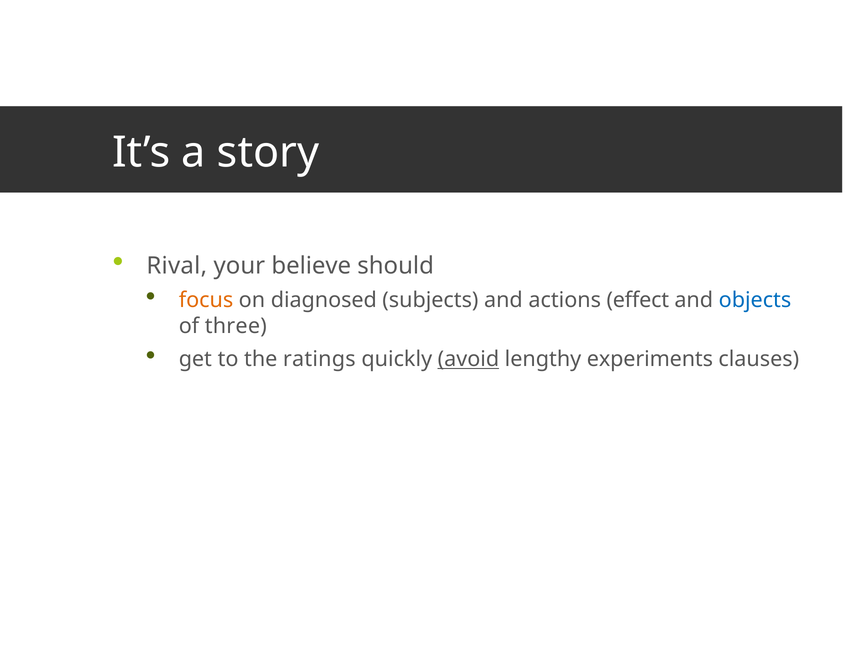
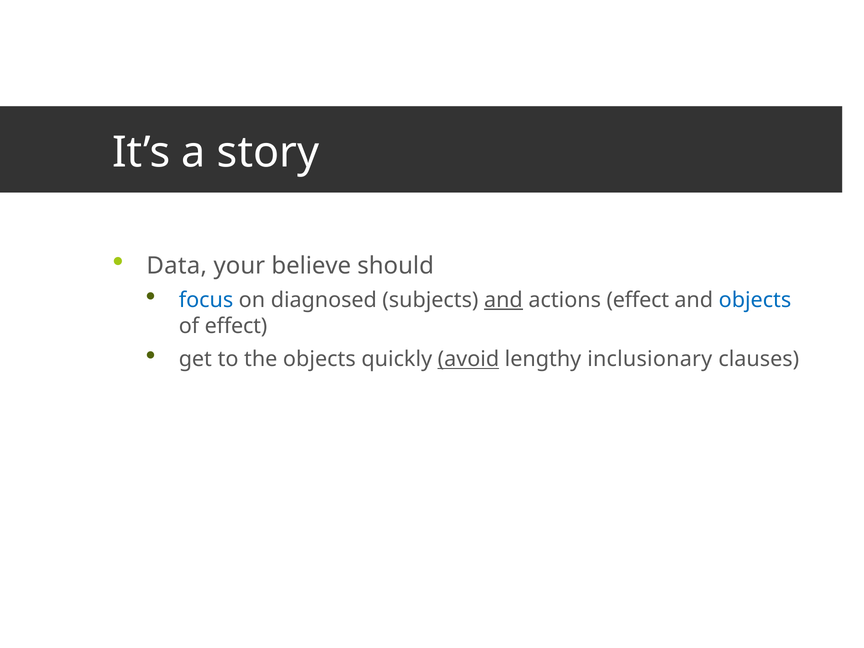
Rival: Rival -> Data (177, 266)
focus colour: orange -> blue (206, 300)
and underline: none -> present (503, 300)
of three: three -> effect (236, 326)
the ratings: ratings -> objects (319, 359)
experiments: experiments -> inclusionary (650, 359)
